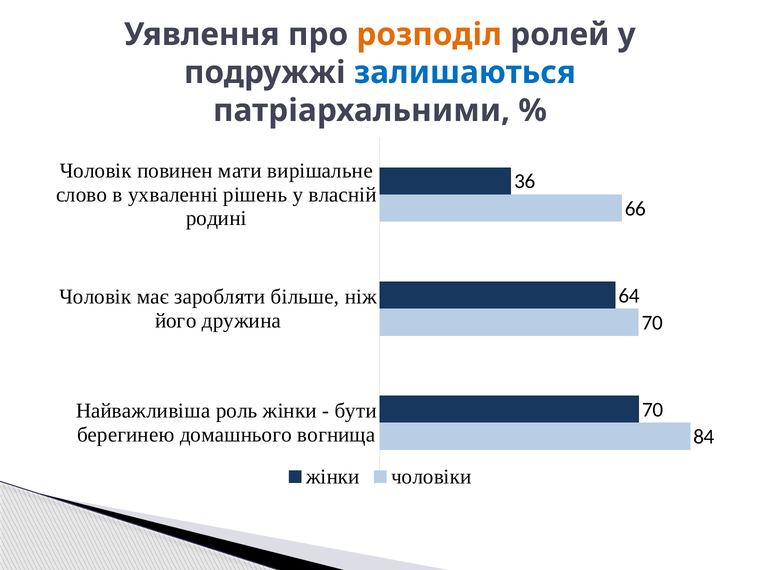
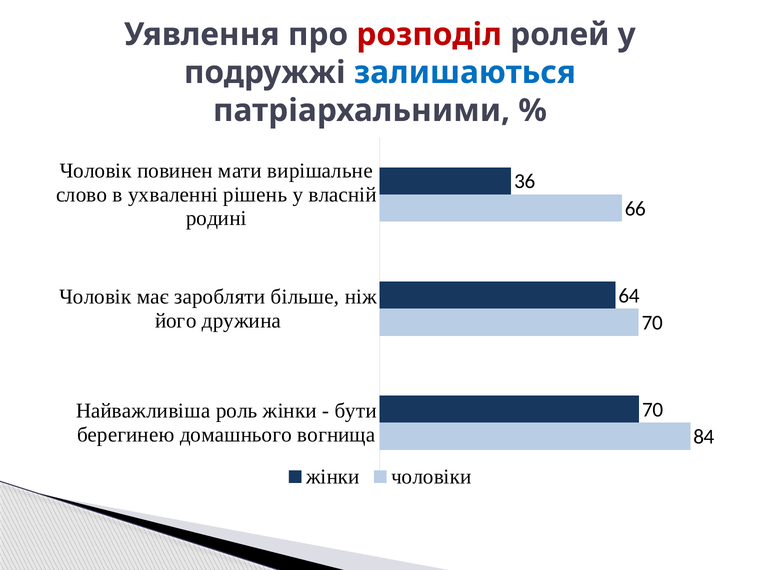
розподіл colour: orange -> red (429, 35)
